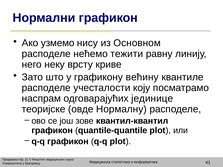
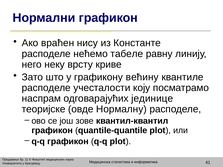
узмемо: узмемо -> враћен (58, 43)
Основном: Основном -> Константе (137, 43)
тежити: тежити -> табеле (127, 54)
